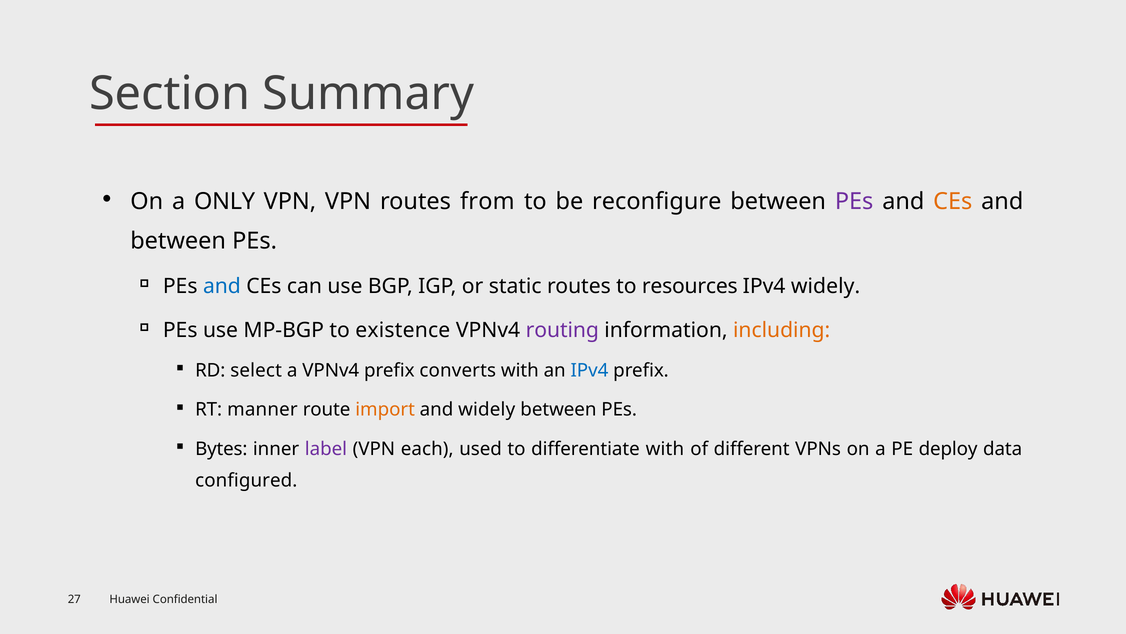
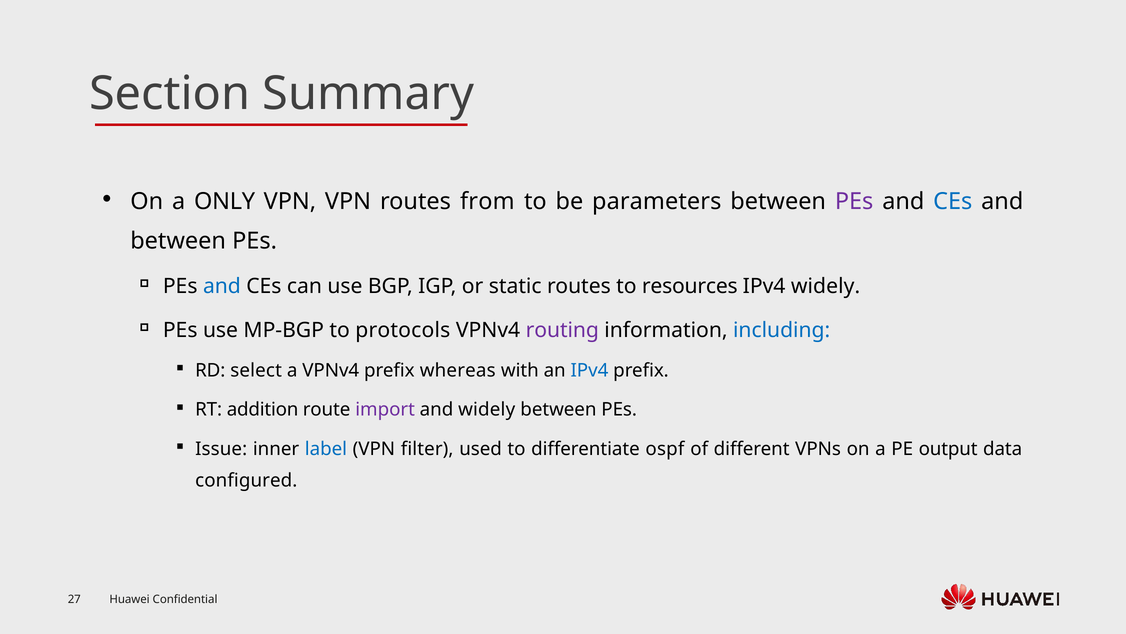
reconfigure: reconfigure -> parameters (657, 201)
CEs colour: orange -> blue (953, 201)
existence: existence -> protocols (403, 330)
including colour: orange -> blue (782, 330)
converts: converts -> whereas (458, 370)
manner: manner -> addition (263, 409)
import colour: orange -> purple (385, 409)
Bytes: Bytes -> Issue (221, 448)
label colour: purple -> blue (326, 448)
each: each -> filter (427, 448)
differentiate with: with -> ospf (665, 448)
deploy: deploy -> output (948, 448)
